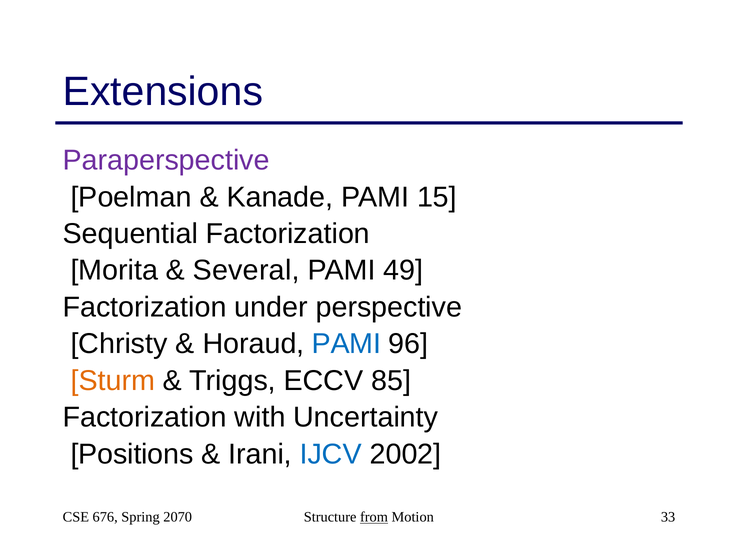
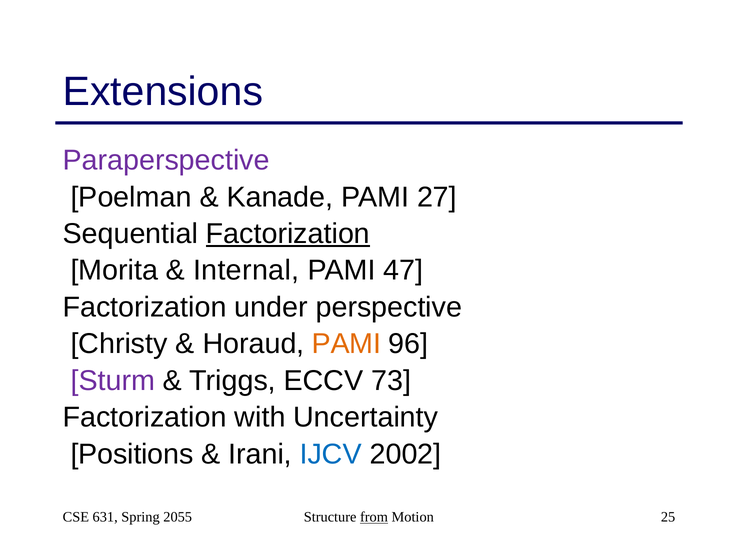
15: 15 -> 27 (437, 197)
Factorization underline: none -> present (288, 234)
Several: Several -> Internal (246, 271)
49: 49 -> 47 (403, 271)
PAMI colour: blue -> orange (346, 344)
Sturm colour: orange -> purple (113, 381)
85: 85 -> 73 (391, 381)
676: 676 -> 631 (105, 518)
2070: 2070 -> 2055 (178, 518)
33: 33 -> 25 (668, 518)
